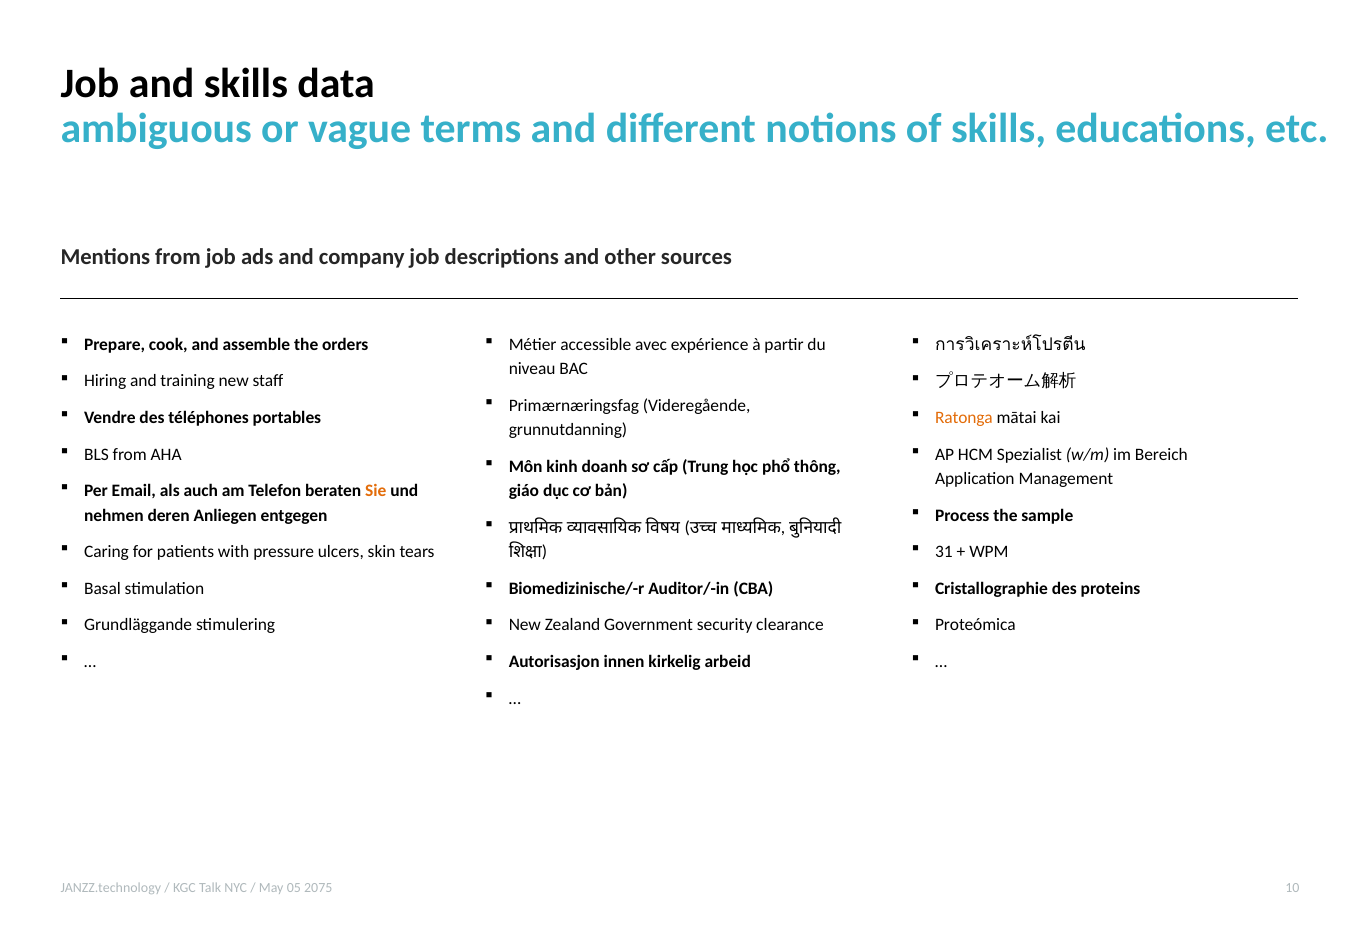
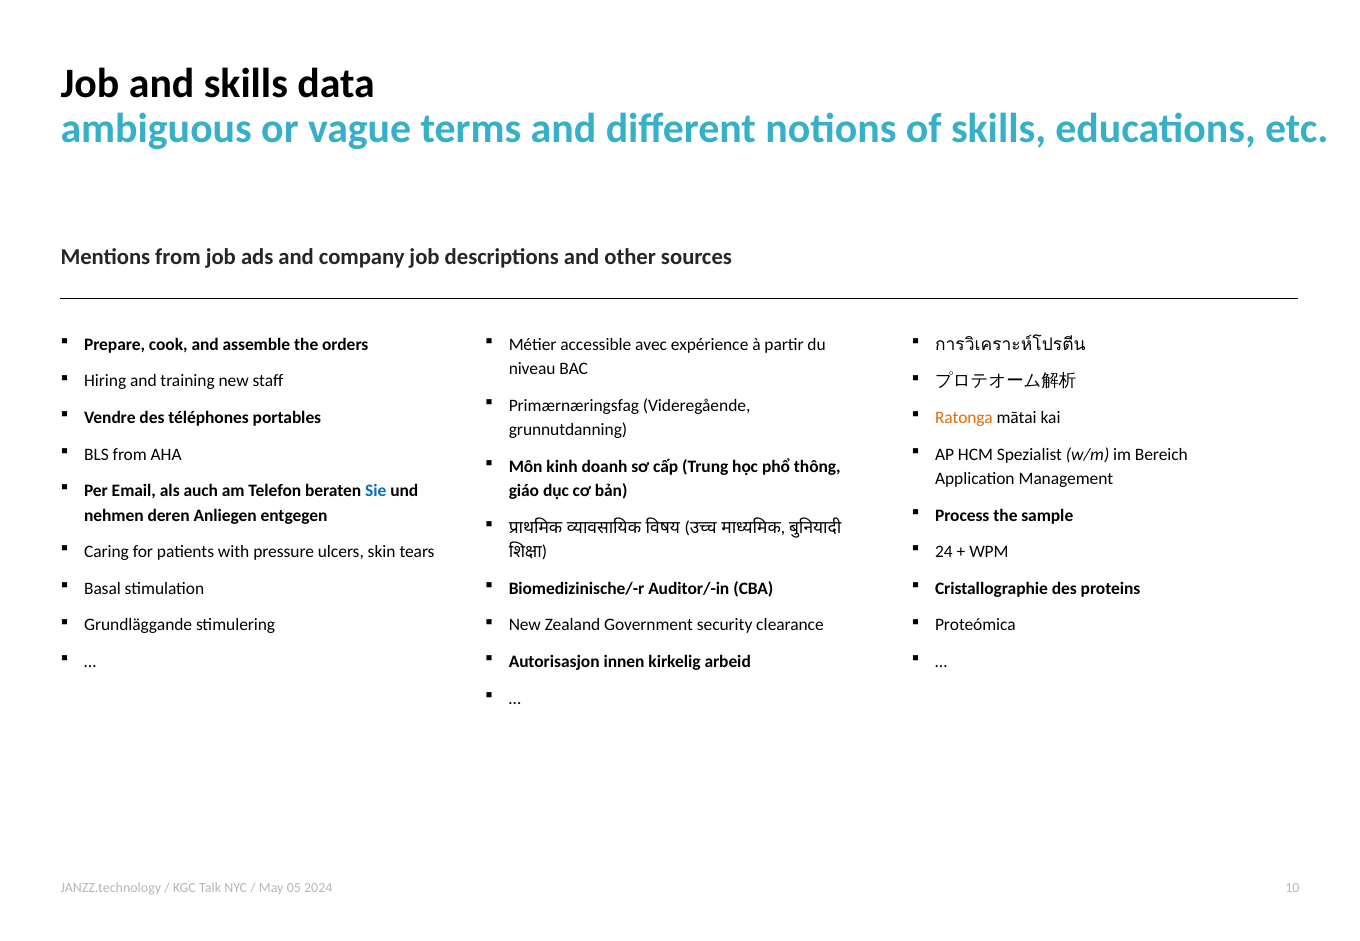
Sie colour: orange -> blue (376, 491)
31: 31 -> 24 (944, 552)
2075: 2075 -> 2024 (318, 889)
